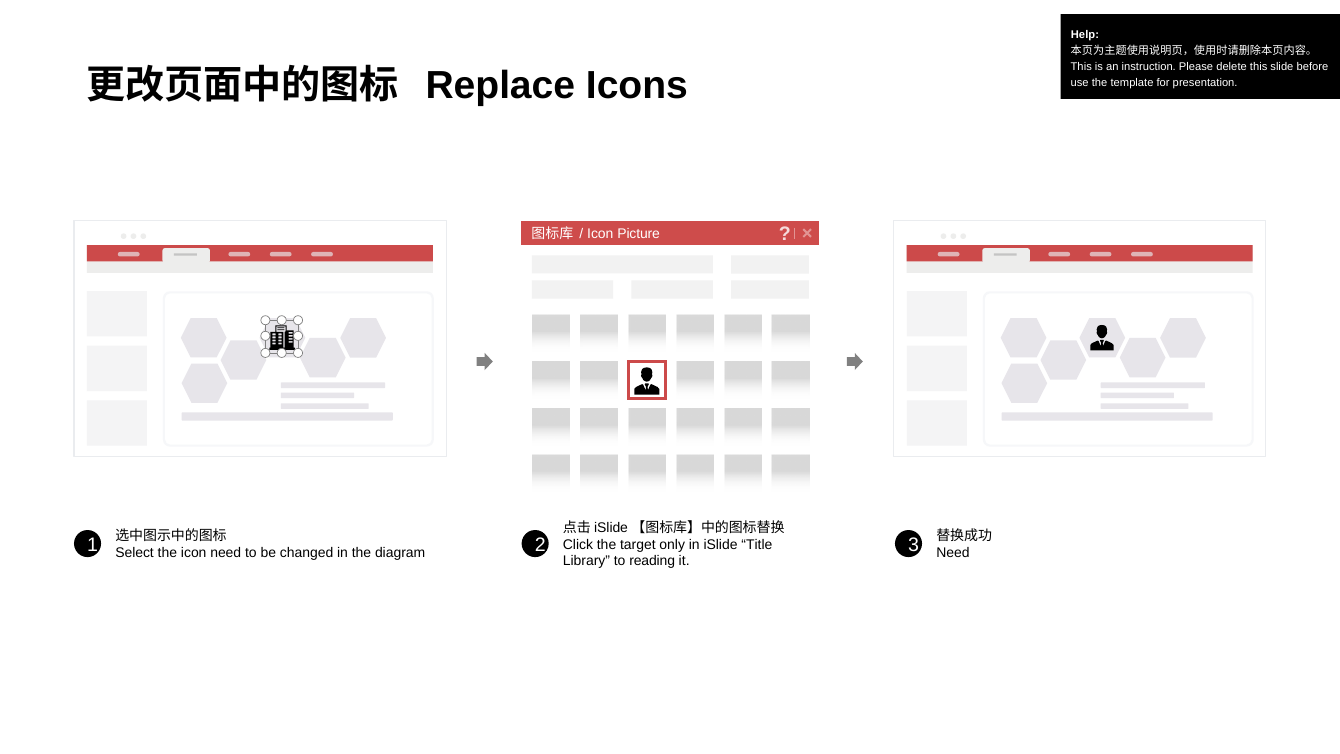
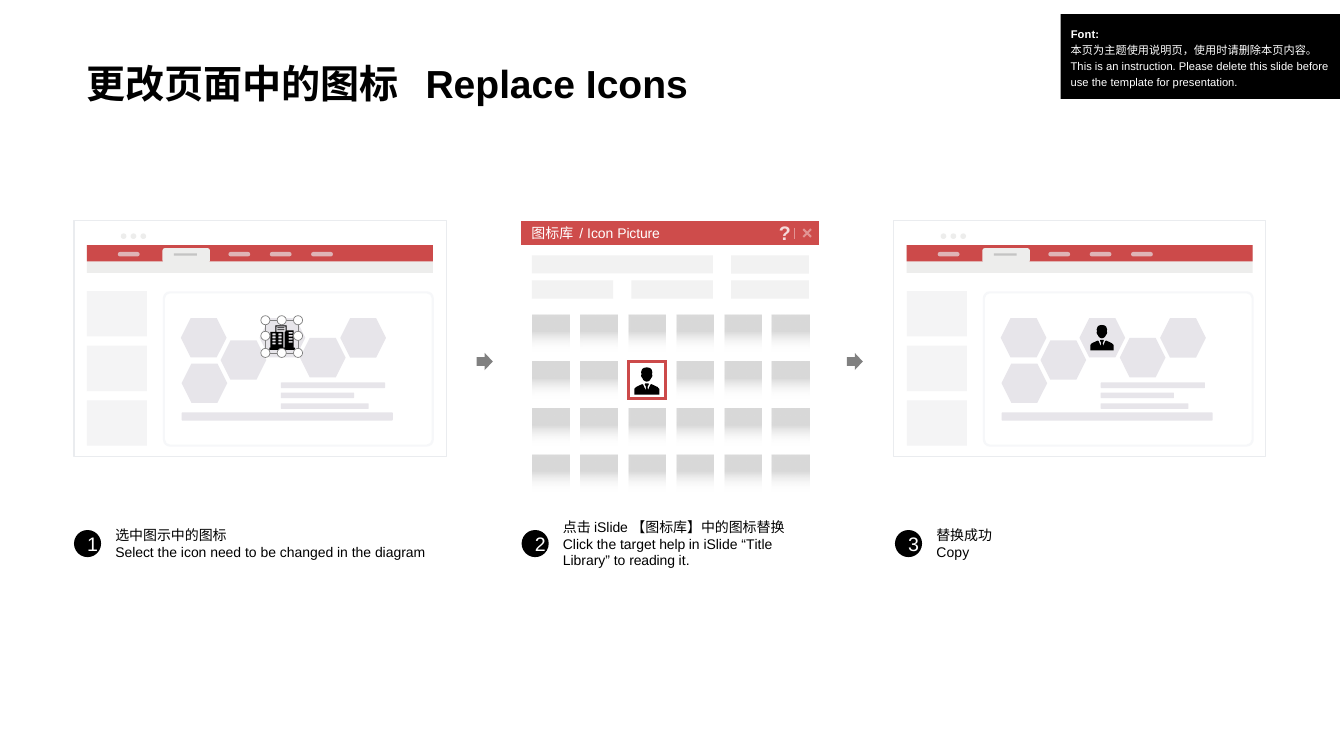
Help: Help -> Font (1085, 35)
only: only -> help (672, 544)
Need: Need -> Copy (953, 553)
